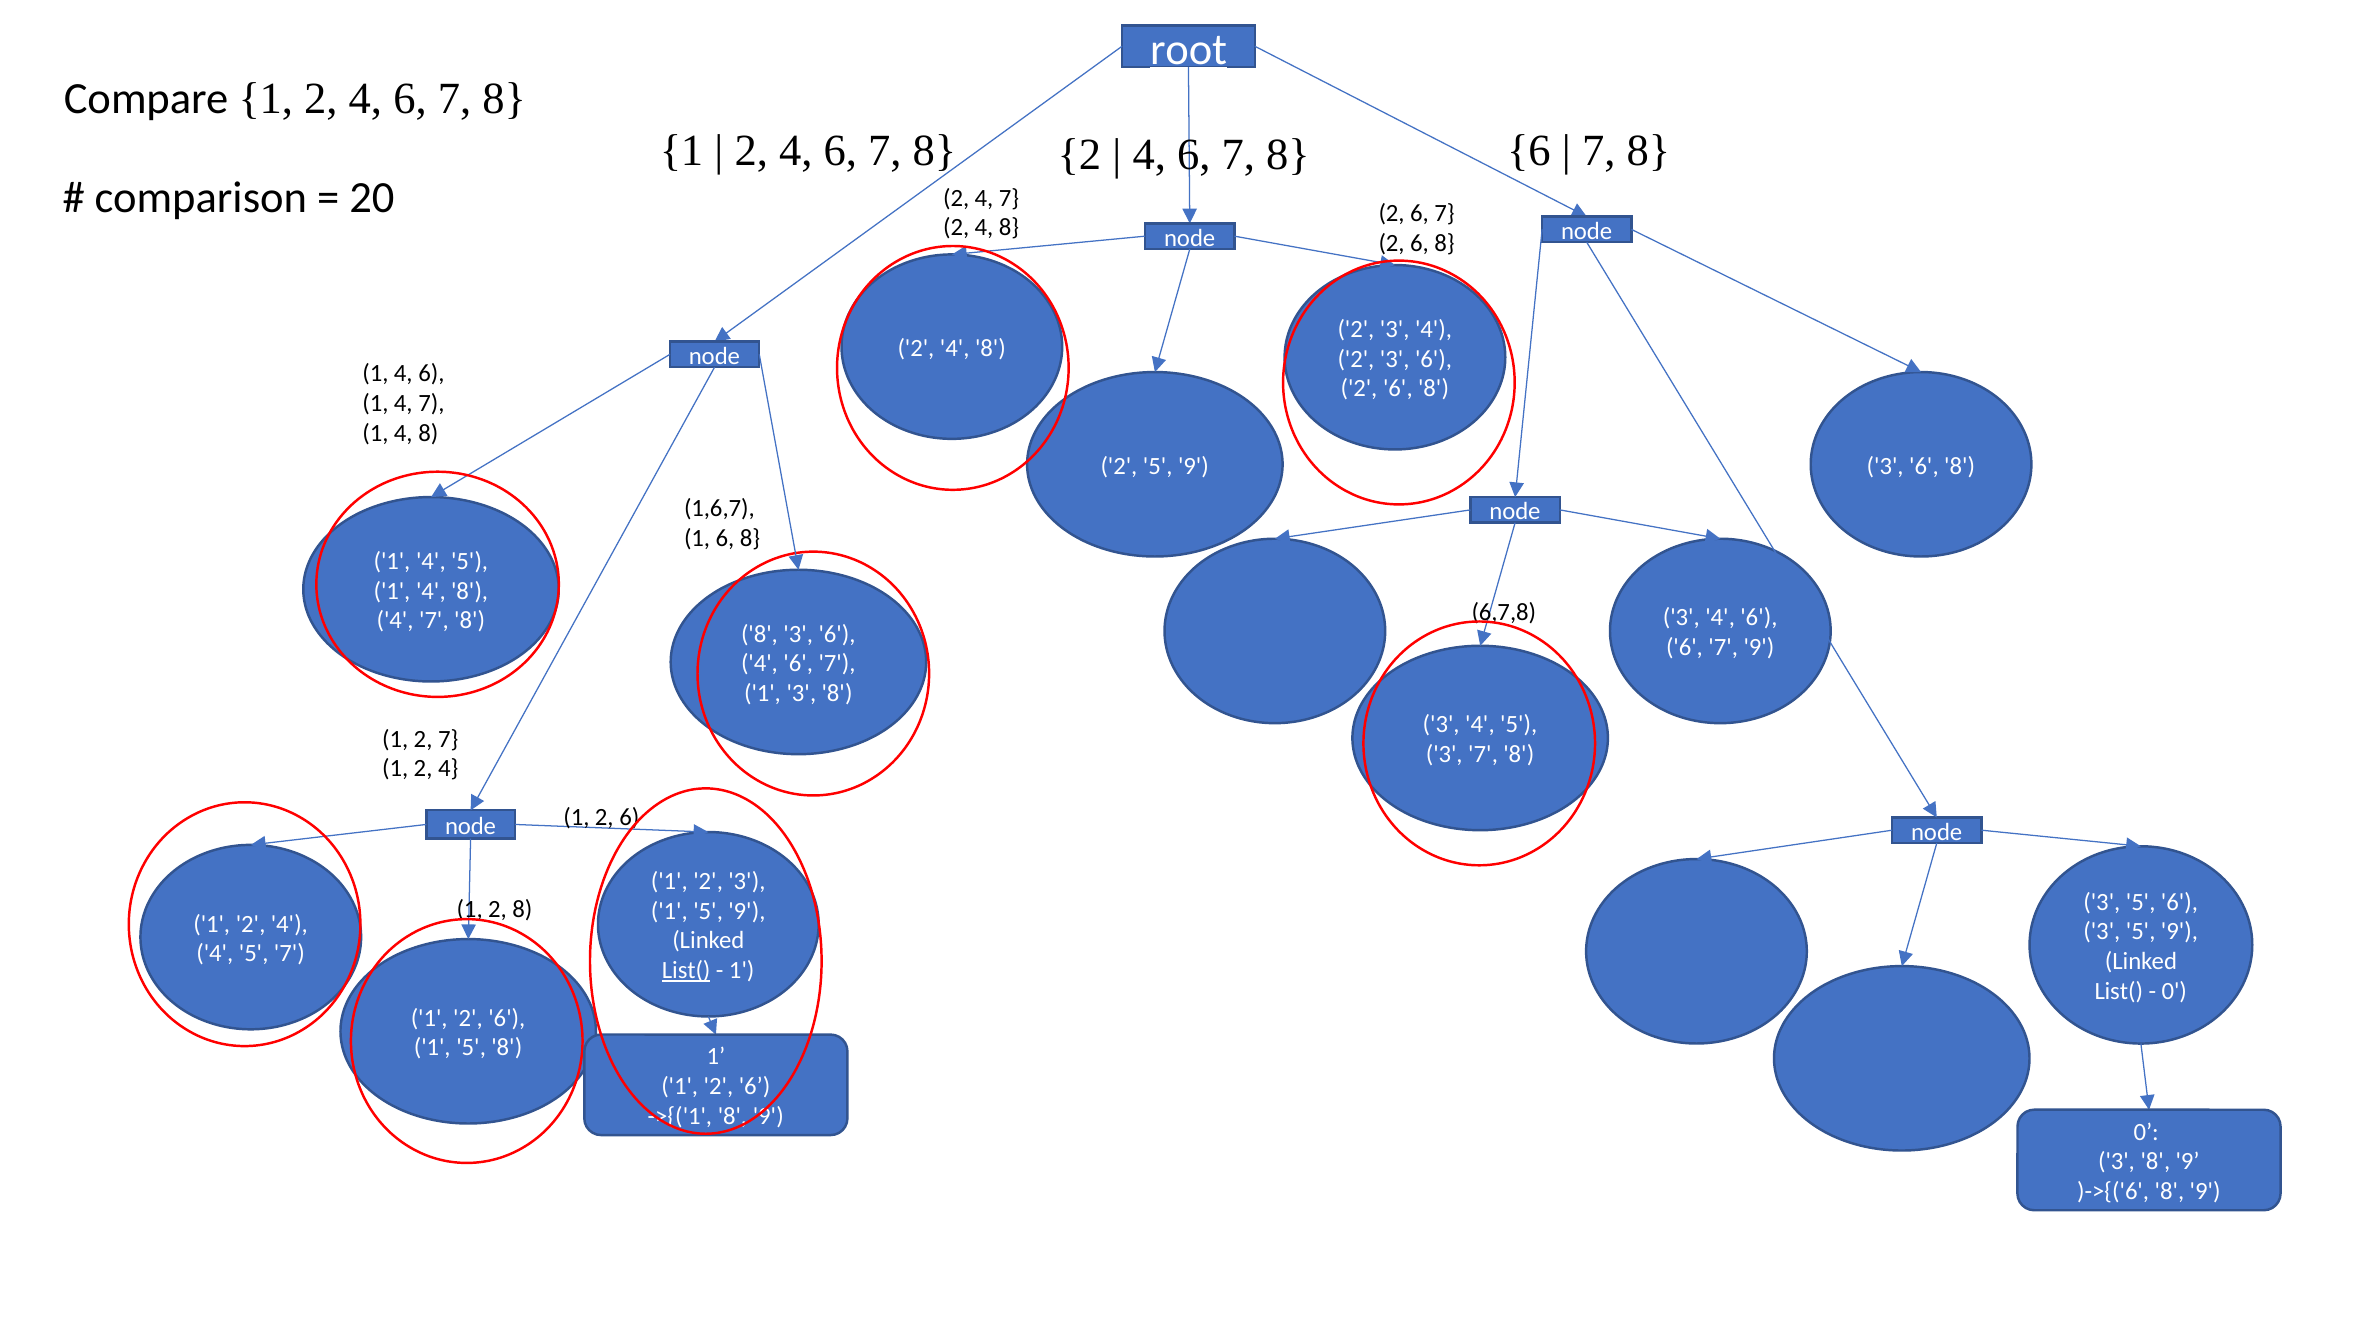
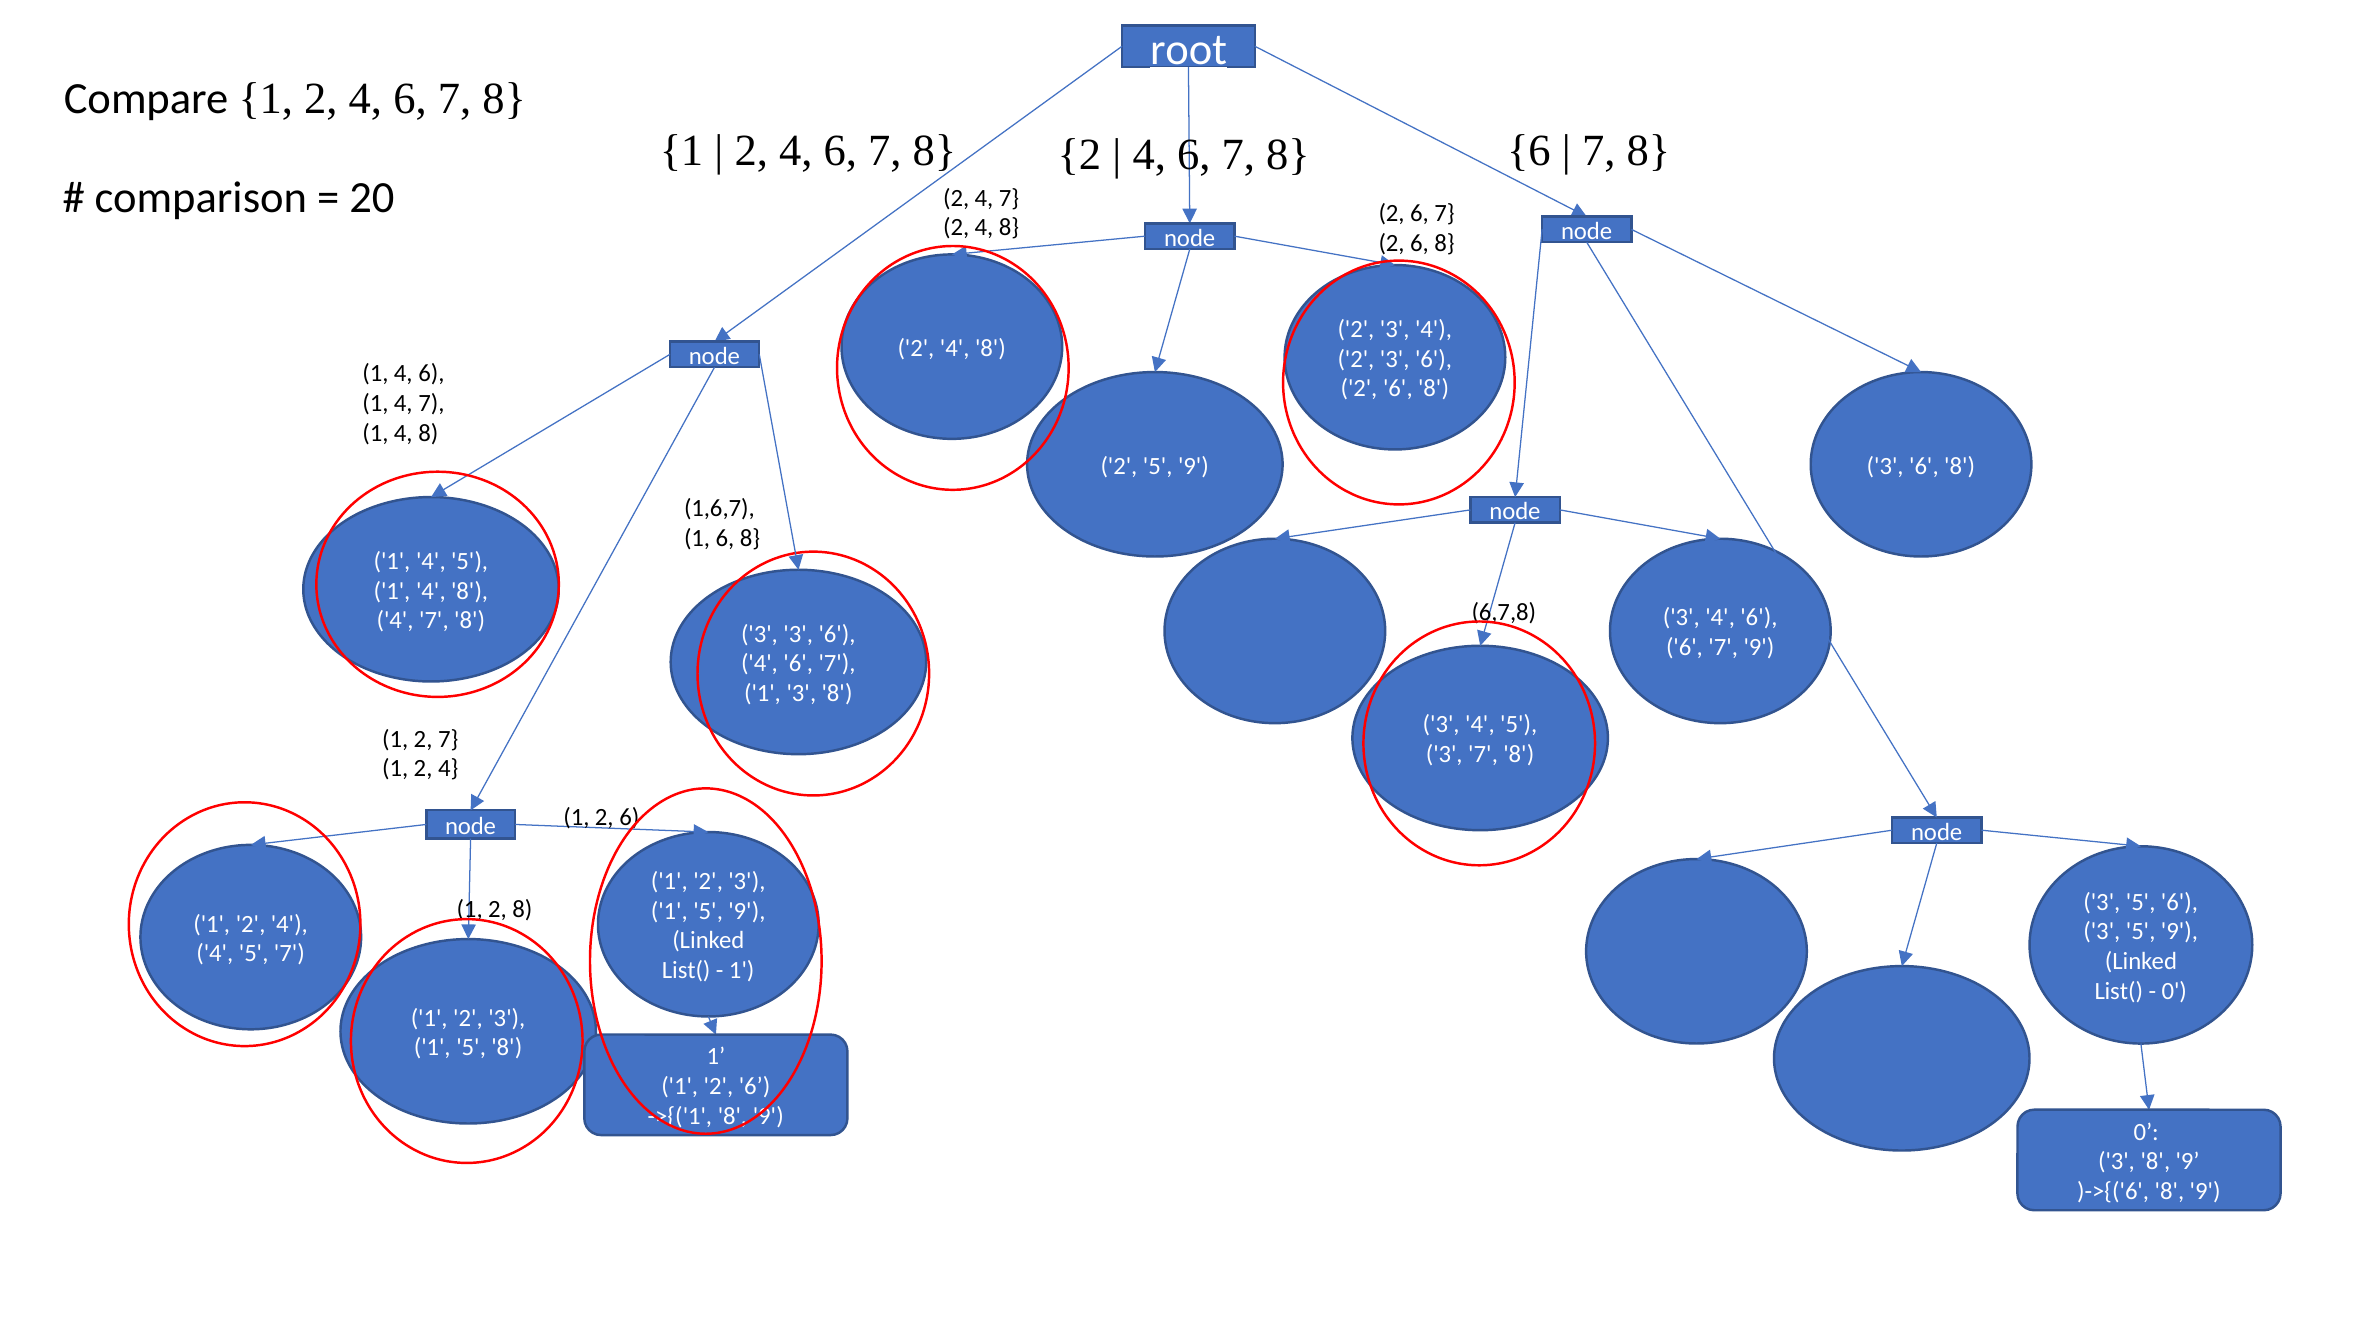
8: 8 -> 3 (759, 634)
List( underline: present -> none (686, 971)
6: 6 -> 3 (507, 1018)
